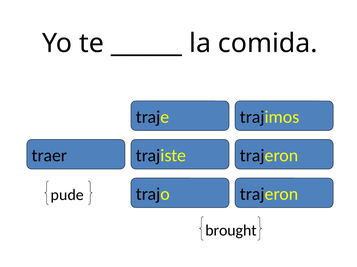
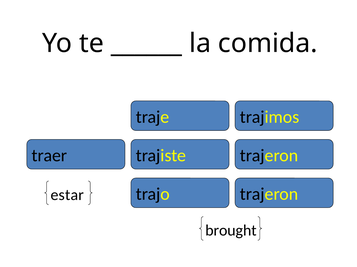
pude: pude -> estar (67, 195)
